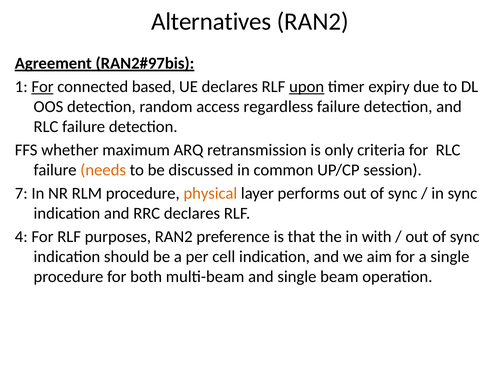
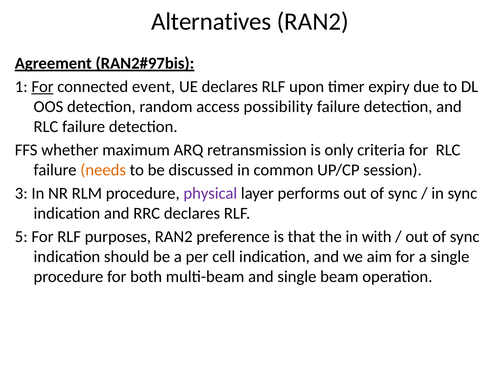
based: based -> event (154, 87)
upon underline: present -> none (307, 87)
regardless: regardless -> possibility (278, 107)
7: 7 -> 3 (21, 193)
physical colour: orange -> purple (210, 193)
4: 4 -> 5 (21, 237)
